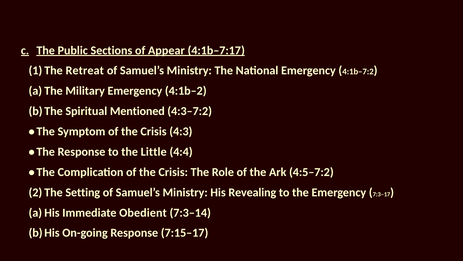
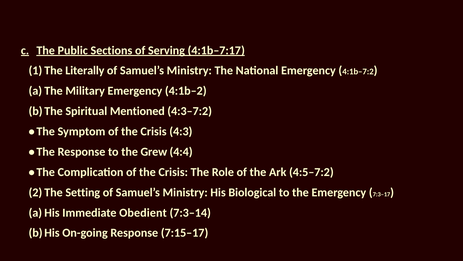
Appear: Appear -> Serving (166, 50)
Retreat: Retreat -> Literally (85, 71)
Little: Little -> Grew (154, 151)
Revealing: Revealing -> Biological (252, 192)
